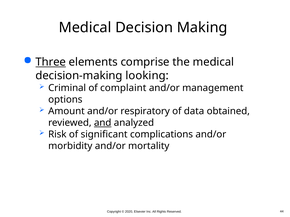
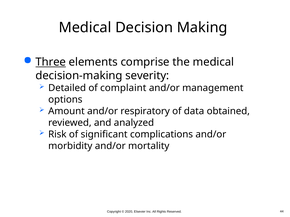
looking: looking -> severity (147, 76)
Criminal: Criminal -> Detailed (67, 88)
and underline: present -> none (103, 123)
